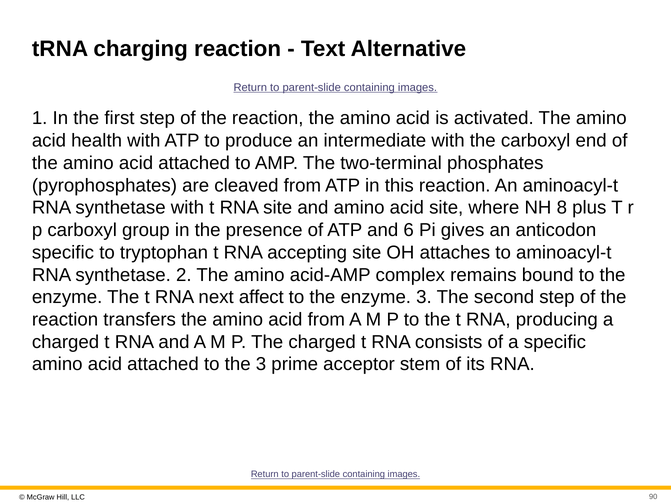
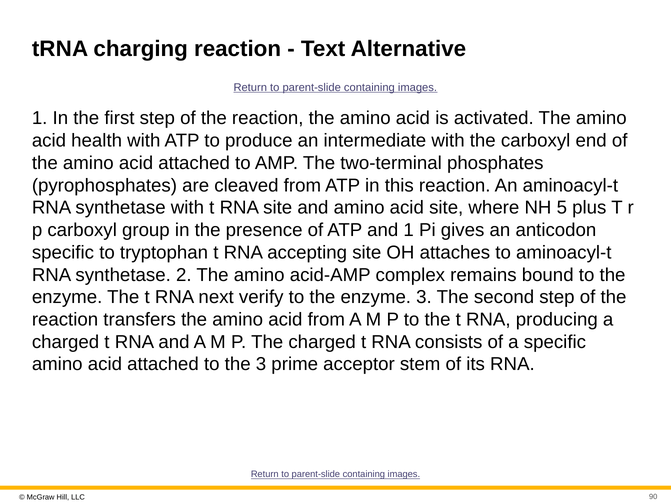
8: 8 -> 5 (562, 208)
and 6: 6 -> 1 (409, 230)
affect: affect -> verify (261, 297)
